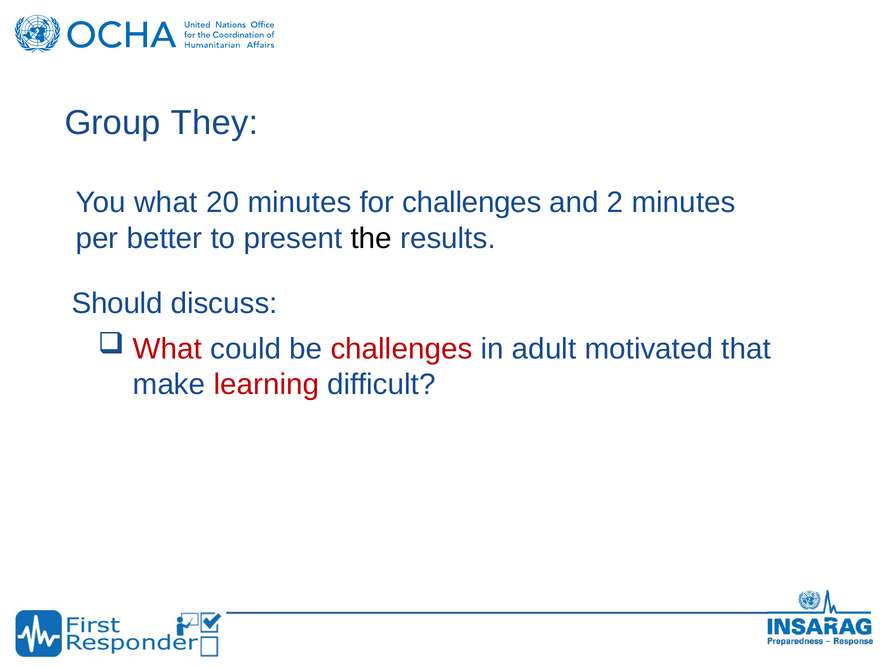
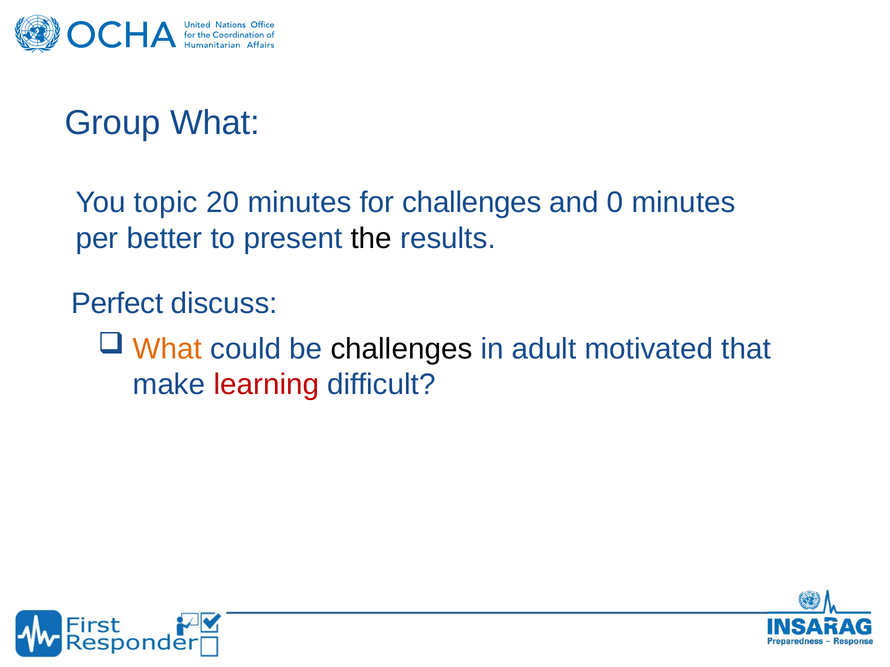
Group They: They -> What (215, 123)
You what: what -> topic (166, 203)
2: 2 -> 0 (615, 203)
Should: Should -> Perfect (117, 304)
What colour: red -> orange (167, 349)
challenges colour: red -> black (401, 349)
